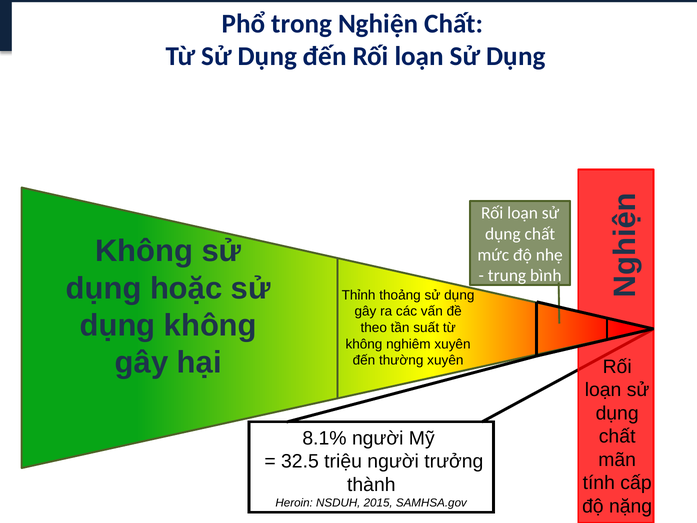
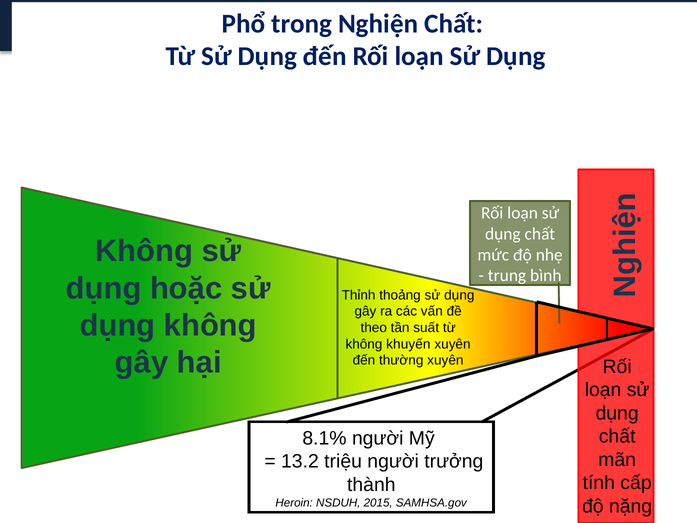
nghiêm: nghiêm -> khuyến (408, 344)
32.5: 32.5 -> 13.2 (300, 461)
